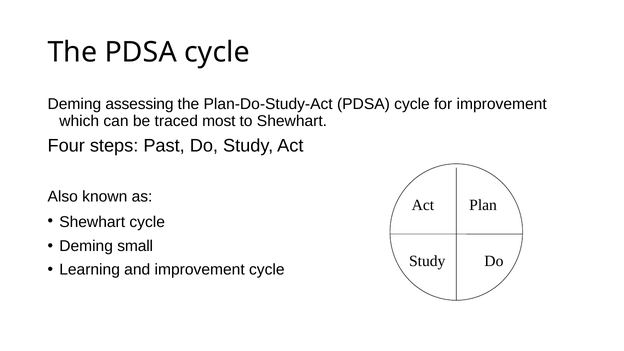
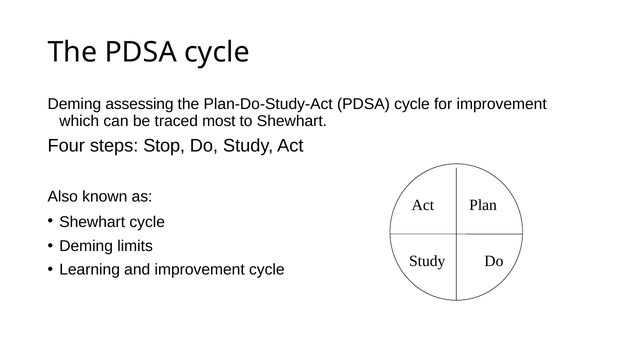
Past: Past -> Stop (164, 146)
small: small -> limits (135, 246)
